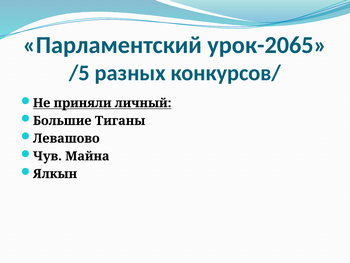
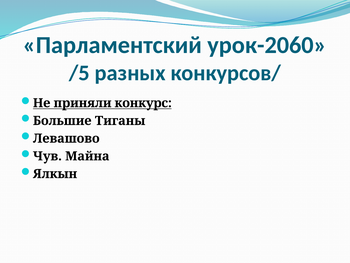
урок-2065: урок-2065 -> урок-2060 (267, 45)
личный: личный -> конкурс (143, 103)
